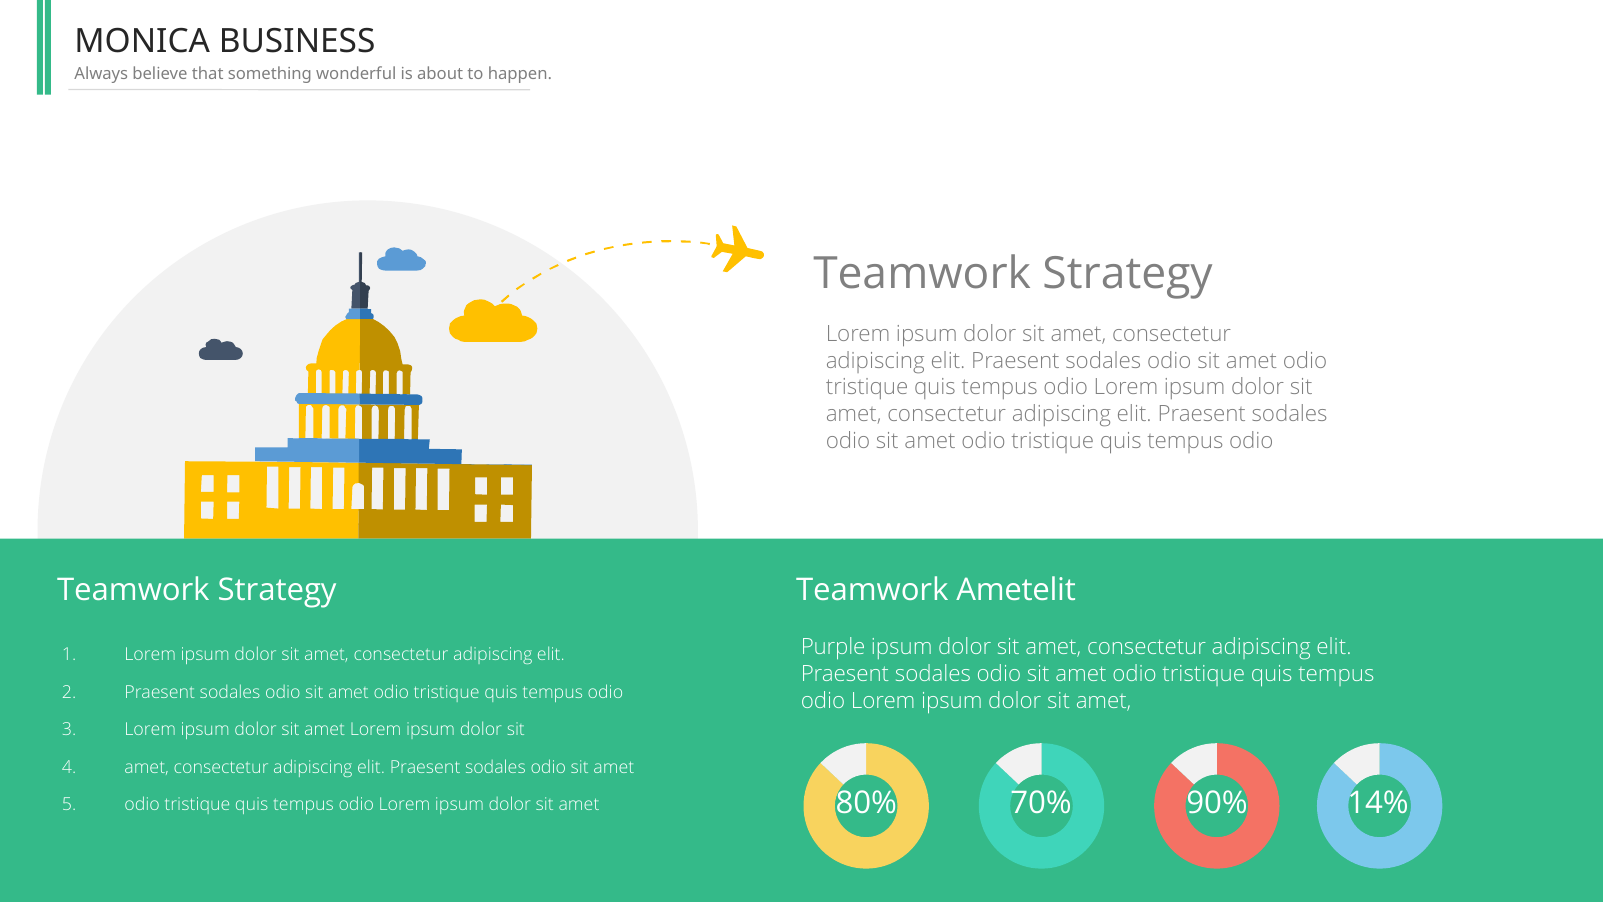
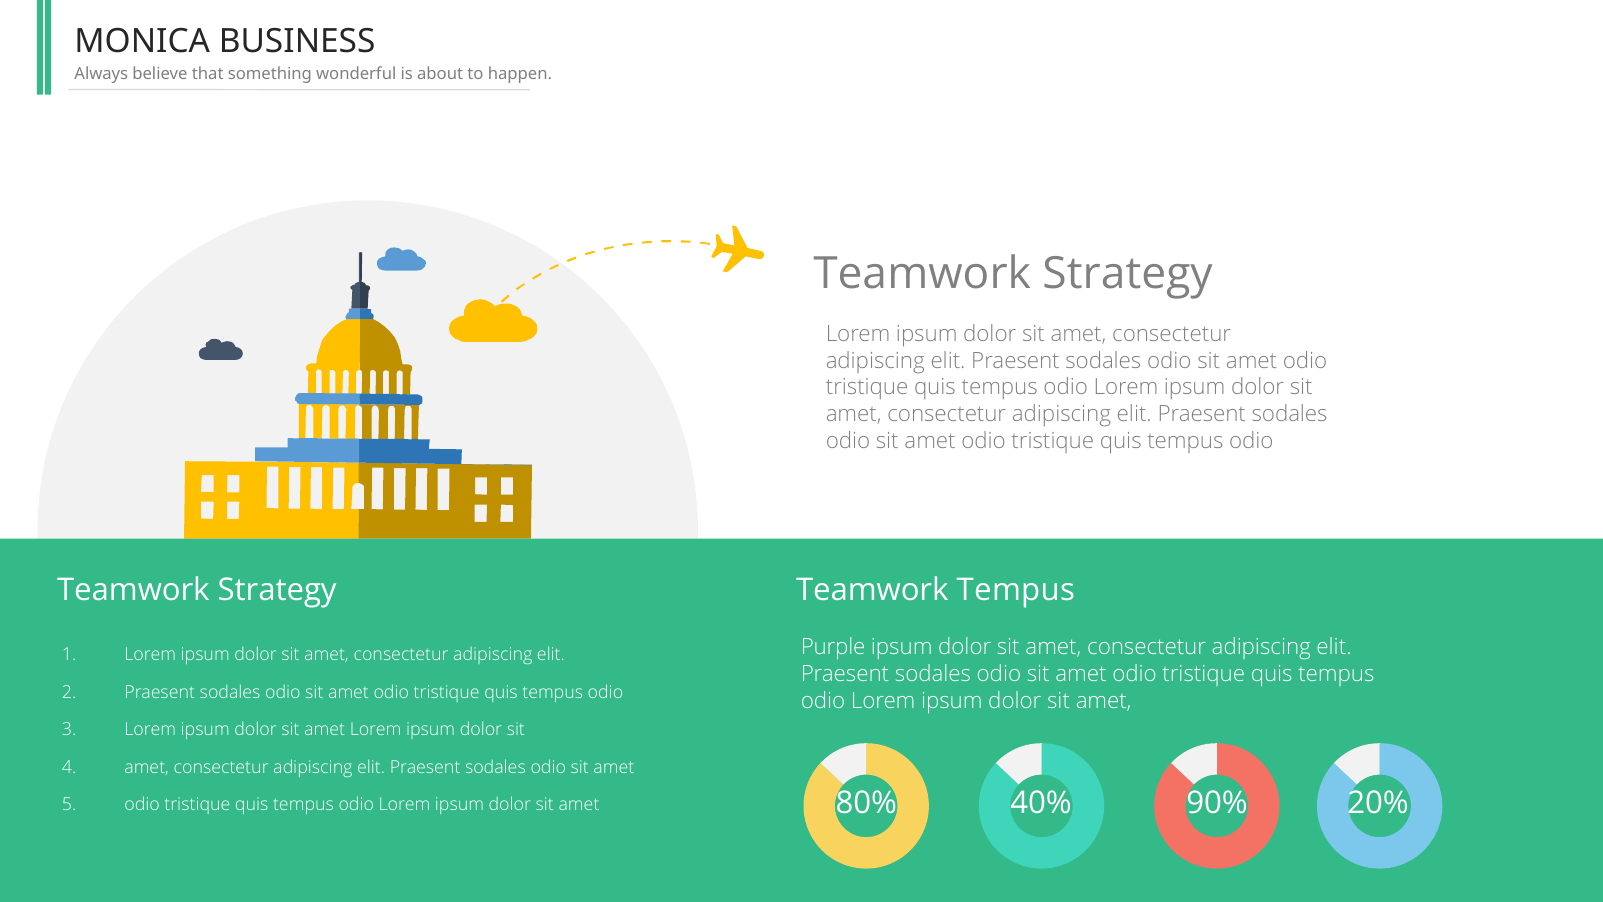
Teamwork Ametelit: Ametelit -> Tempus (1016, 590)
70%: 70% -> 40% (1041, 803)
14%: 14% -> 20% (1378, 803)
